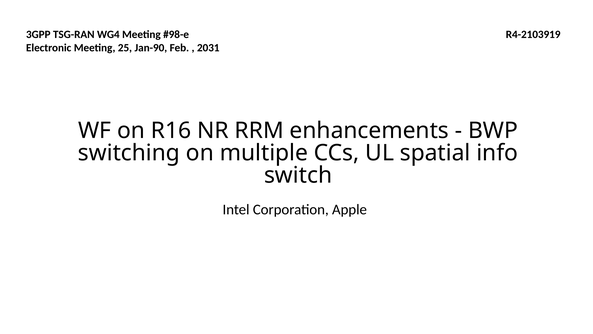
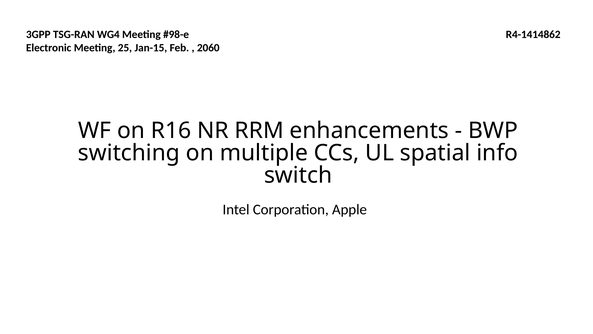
R4-2103919: R4-2103919 -> R4-1414862 (533, 34)
Jan-90: Jan-90 -> Jan-15 (151, 48)
2031: 2031 -> 2060 (208, 48)
